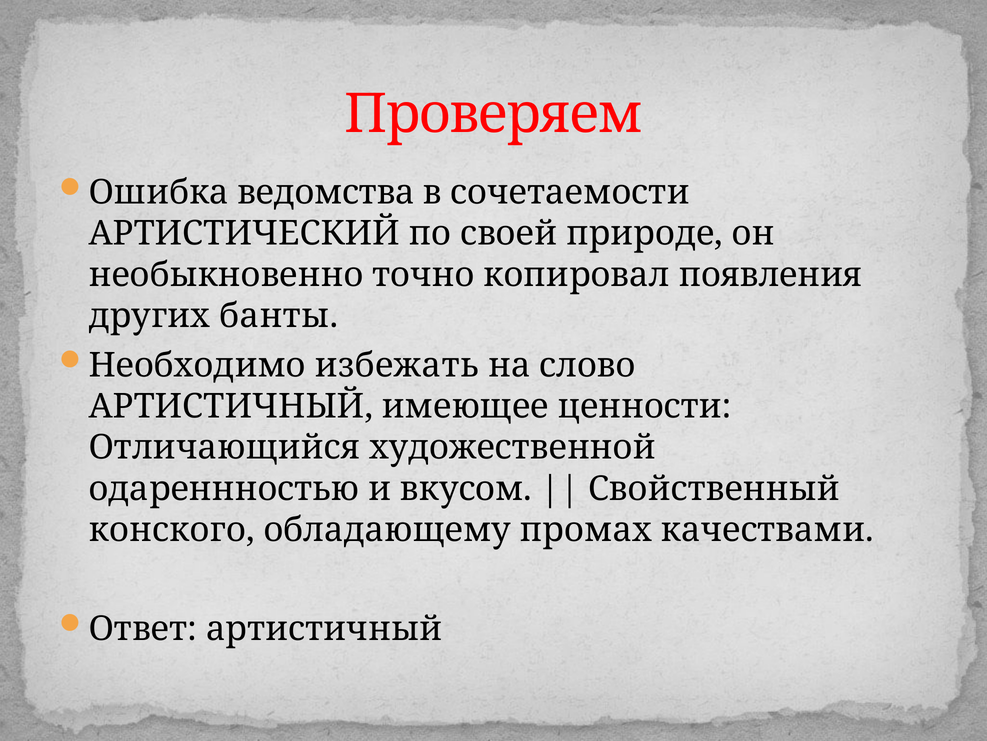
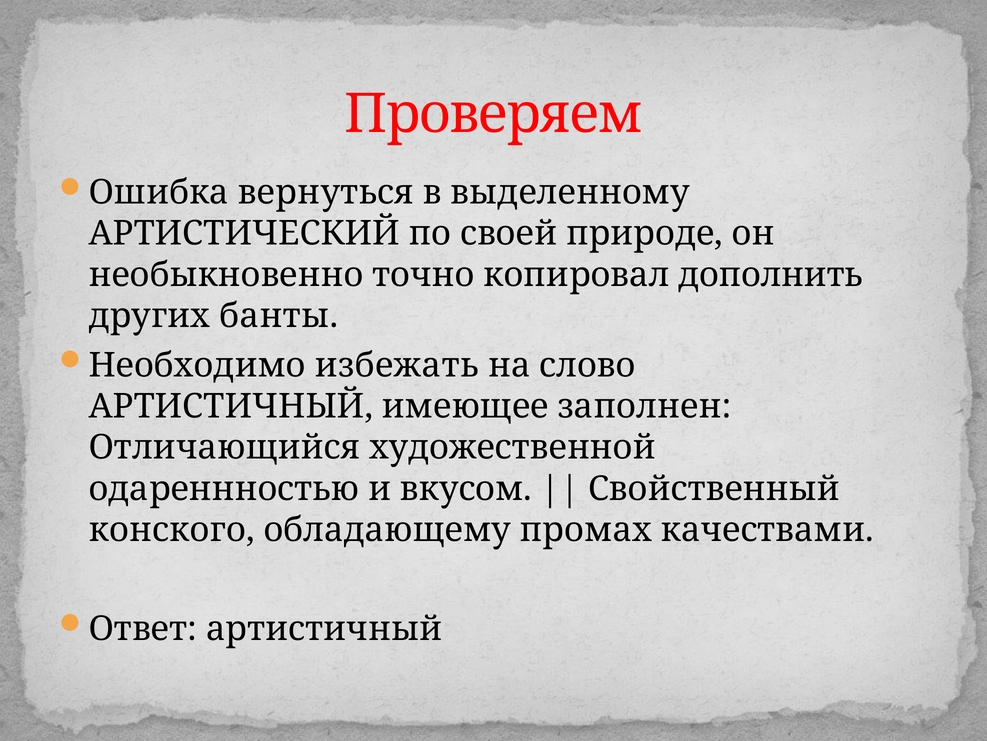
ведомства: ведомства -> вернуться (326, 192)
сочетаемости: сочетаемости -> выделенному (570, 192)
появления: появления -> дополнить (771, 275)
ценности: ценности -> заполнен (644, 406)
